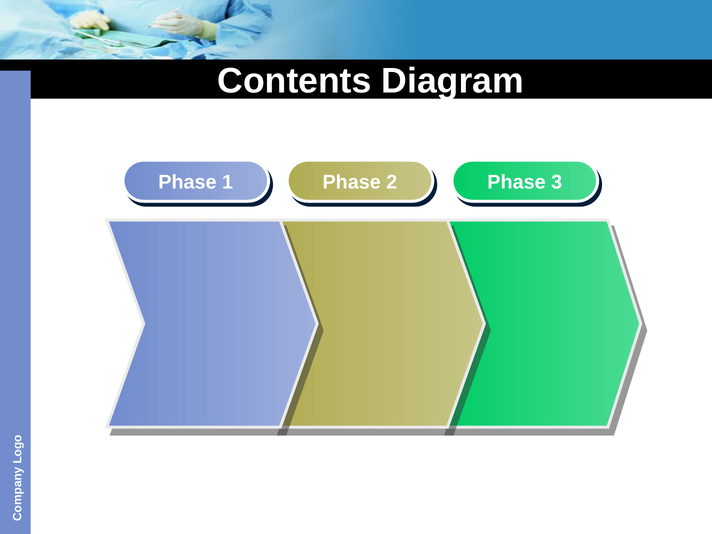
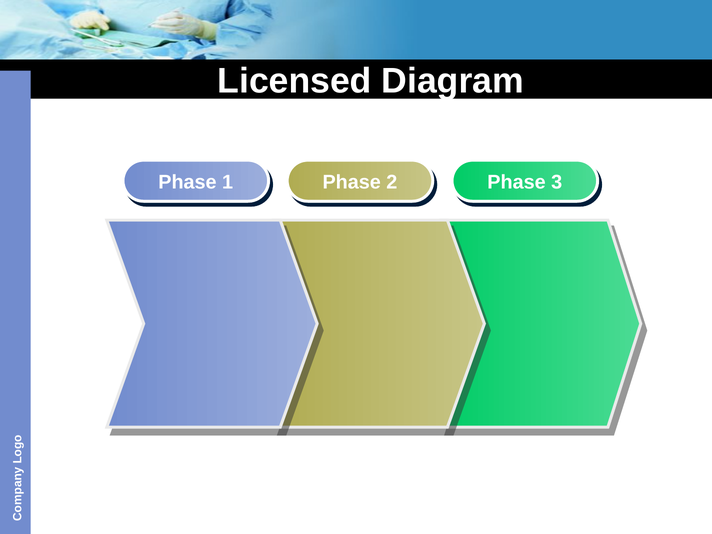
Contents: Contents -> Licensed (295, 81)
